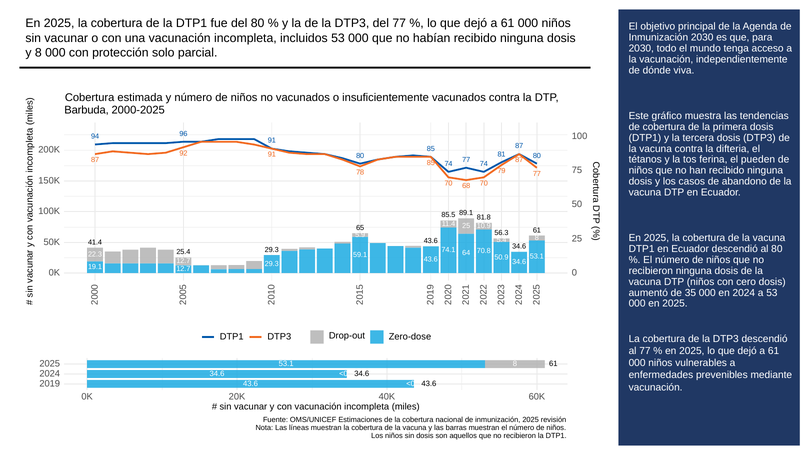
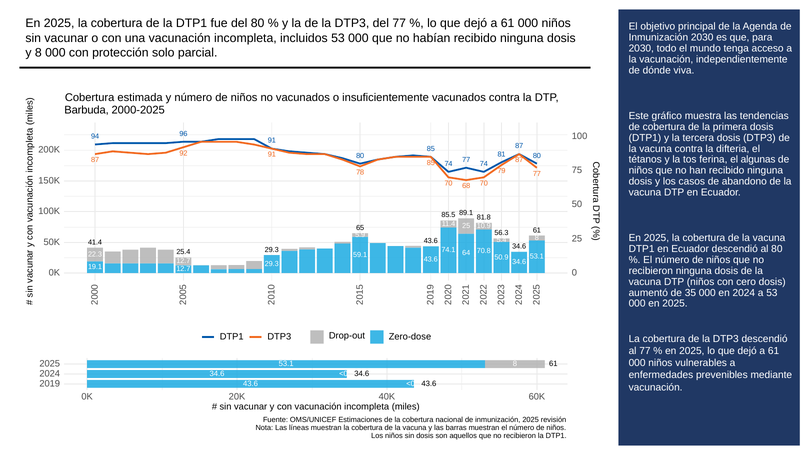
pueden: pueden -> algunas (758, 160)
